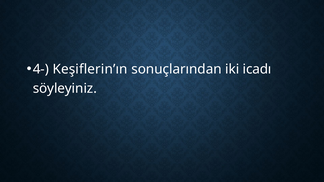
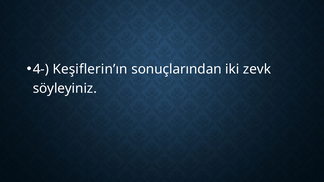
icadı: icadı -> zevk (257, 69)
